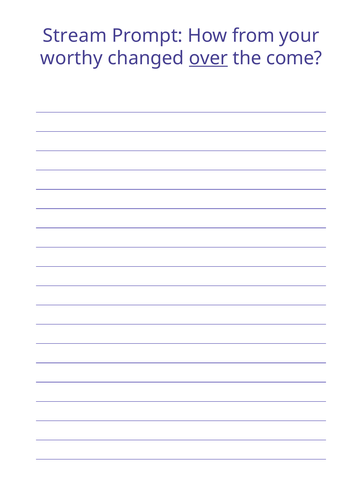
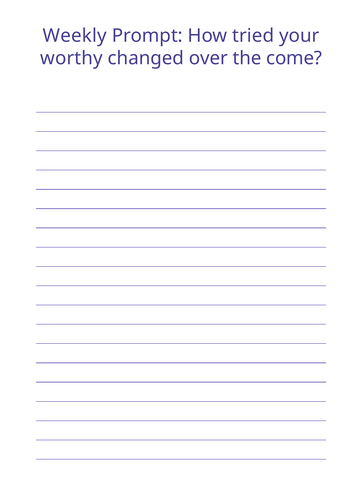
Stream: Stream -> Weekly (75, 36)
from: from -> tried (253, 36)
over underline: present -> none (208, 58)
